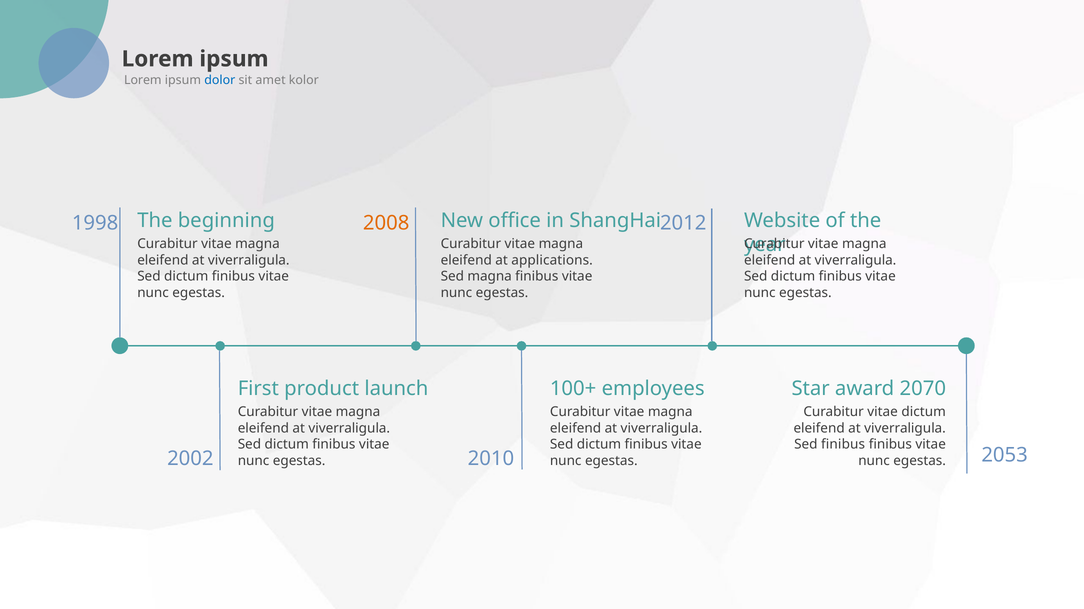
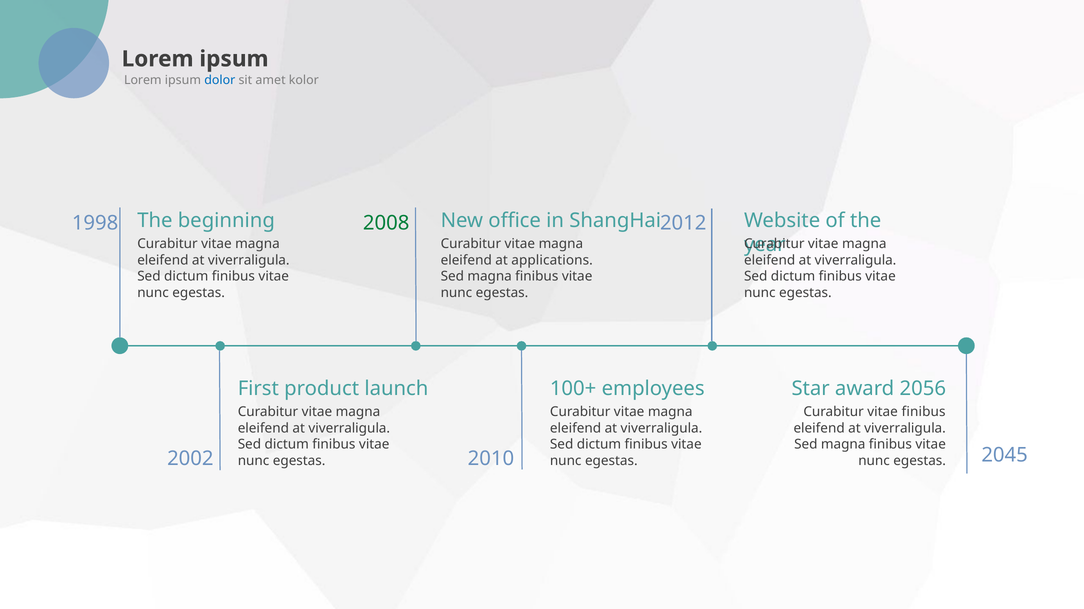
2008 colour: orange -> green (386, 223)
2070: 2070 -> 2056 (923, 389)
vitae dictum: dictum -> finibus (924, 413)
finibus: finibus -> magna (843, 445)
2053: 2053 -> 2045 (1005, 456)
